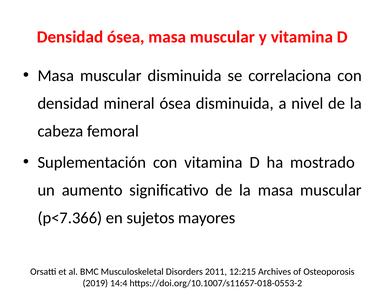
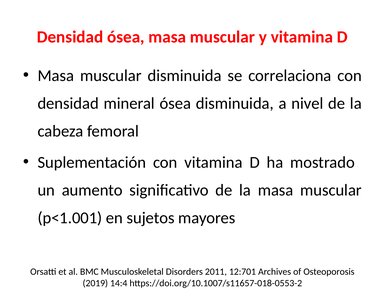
p<7.366: p<7.366 -> p<1.001 (70, 218)
12:215: 12:215 -> 12:701 (243, 271)
